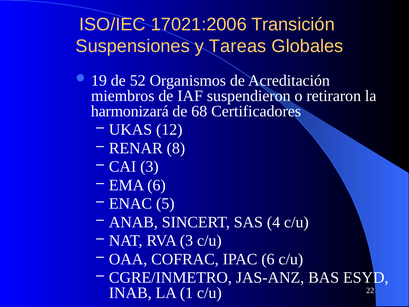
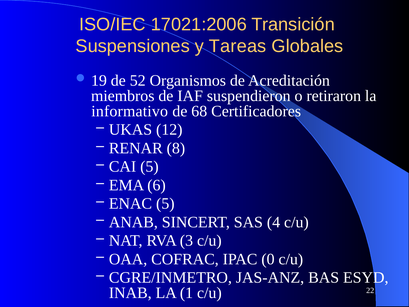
harmonizará: harmonizará -> informativo (130, 111)
CAI 3: 3 -> 5 (149, 167)
IPAC 6: 6 -> 0 (268, 259)
